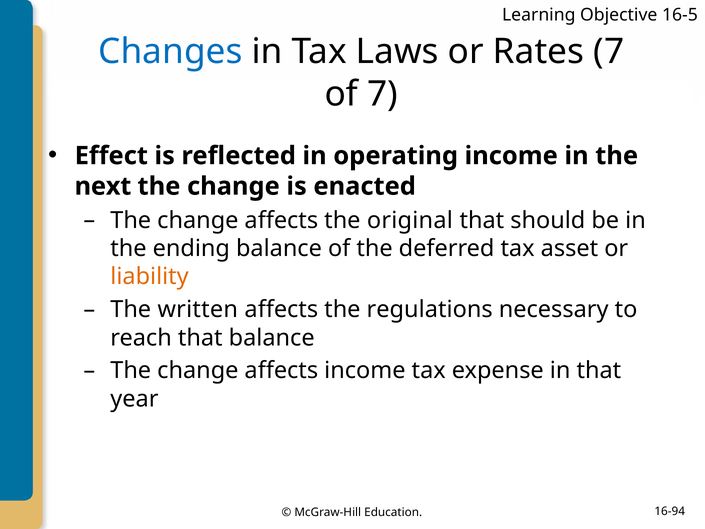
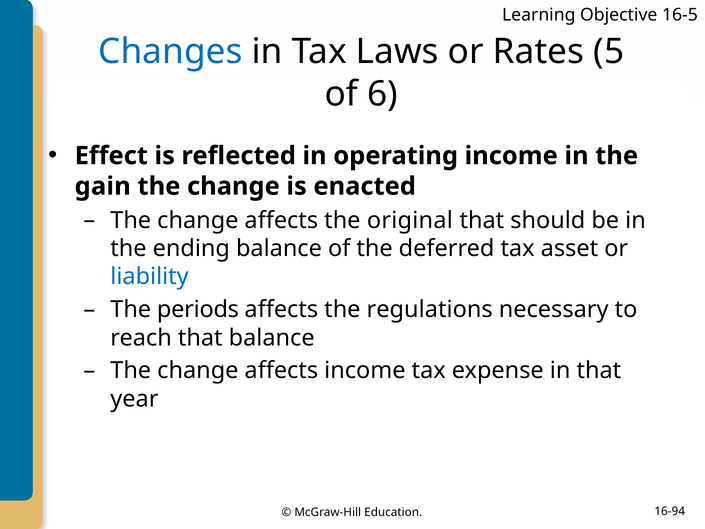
Rates 7: 7 -> 5 (609, 52)
of 7: 7 -> 6 (383, 94)
next: next -> gain (103, 186)
liability colour: orange -> blue (150, 277)
written: written -> periods (198, 309)
